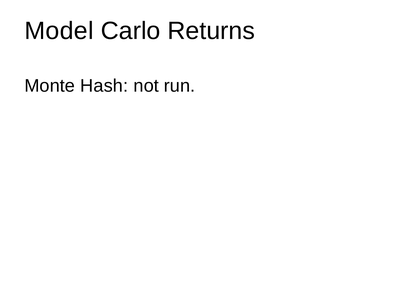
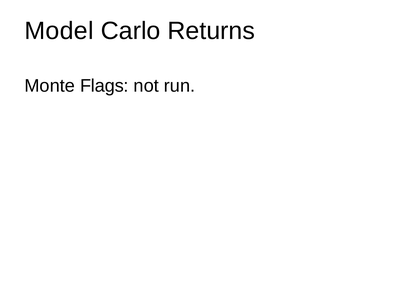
Hash: Hash -> Flags (104, 86)
